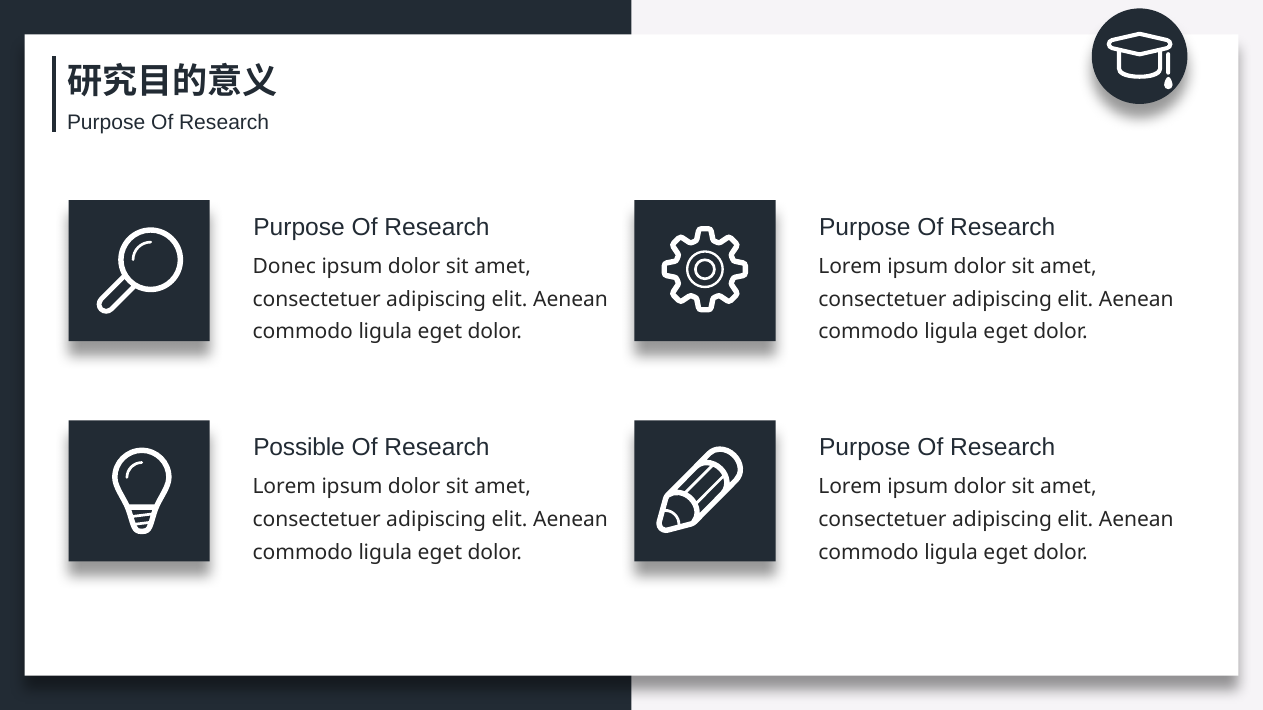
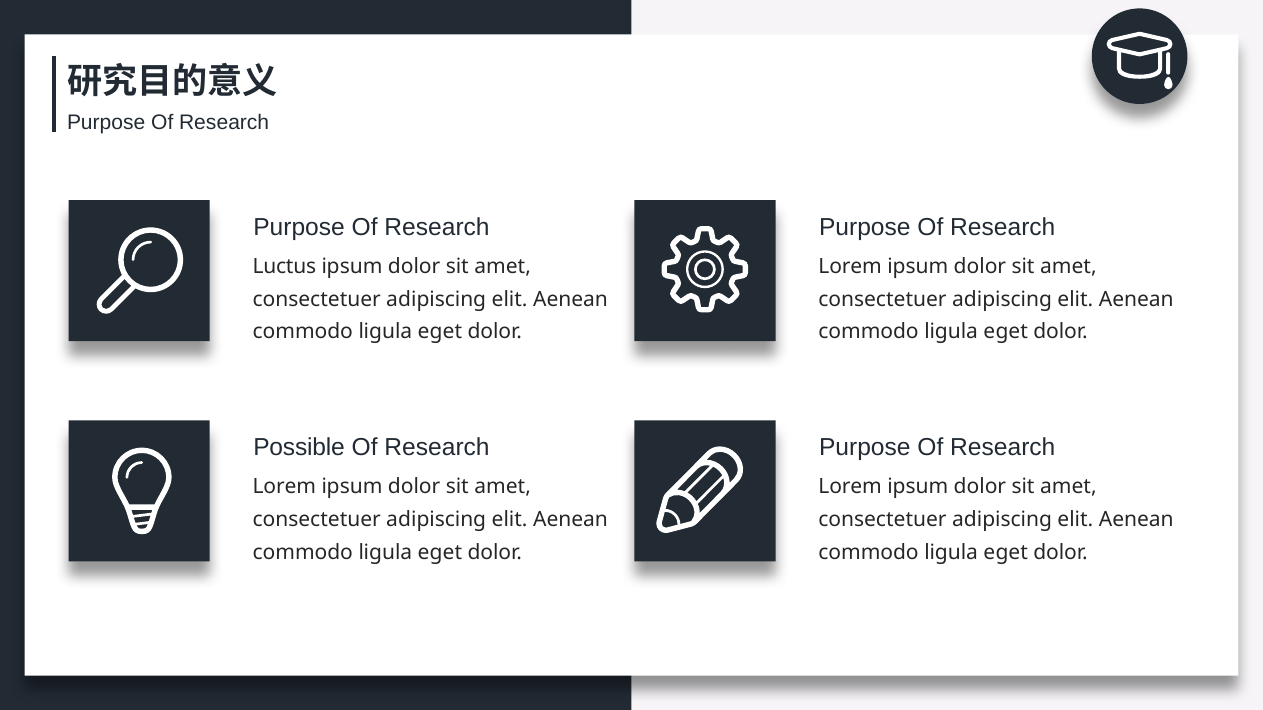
Donec: Donec -> Luctus (284, 267)
